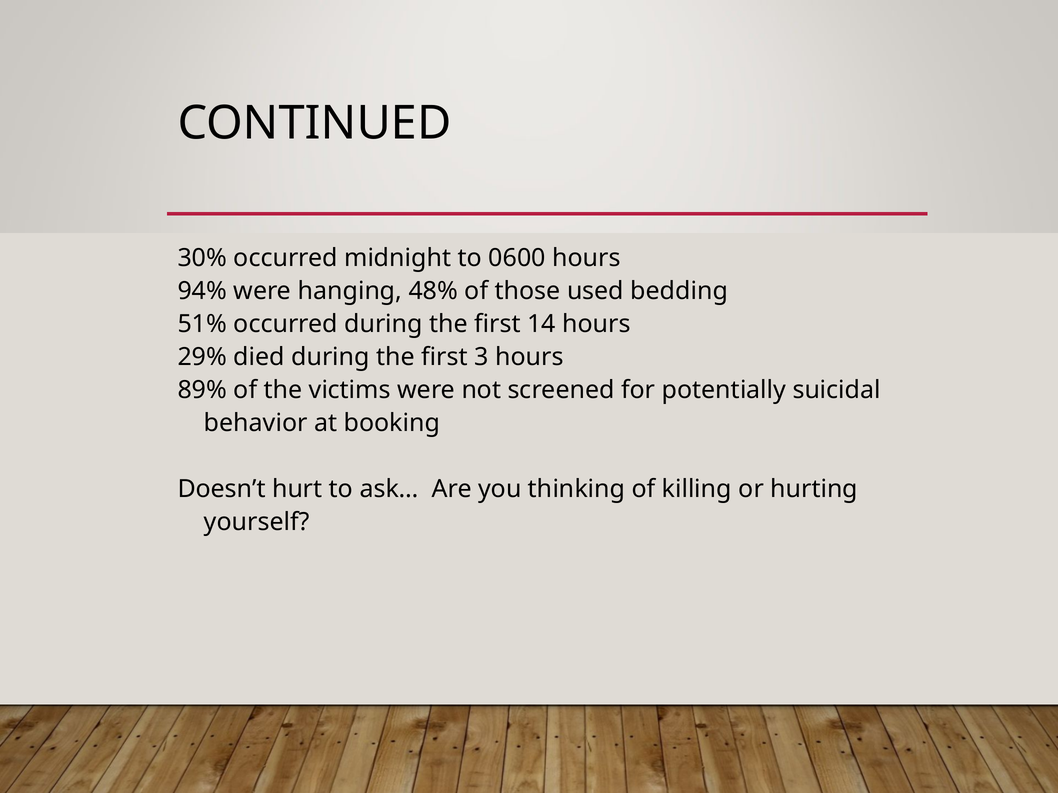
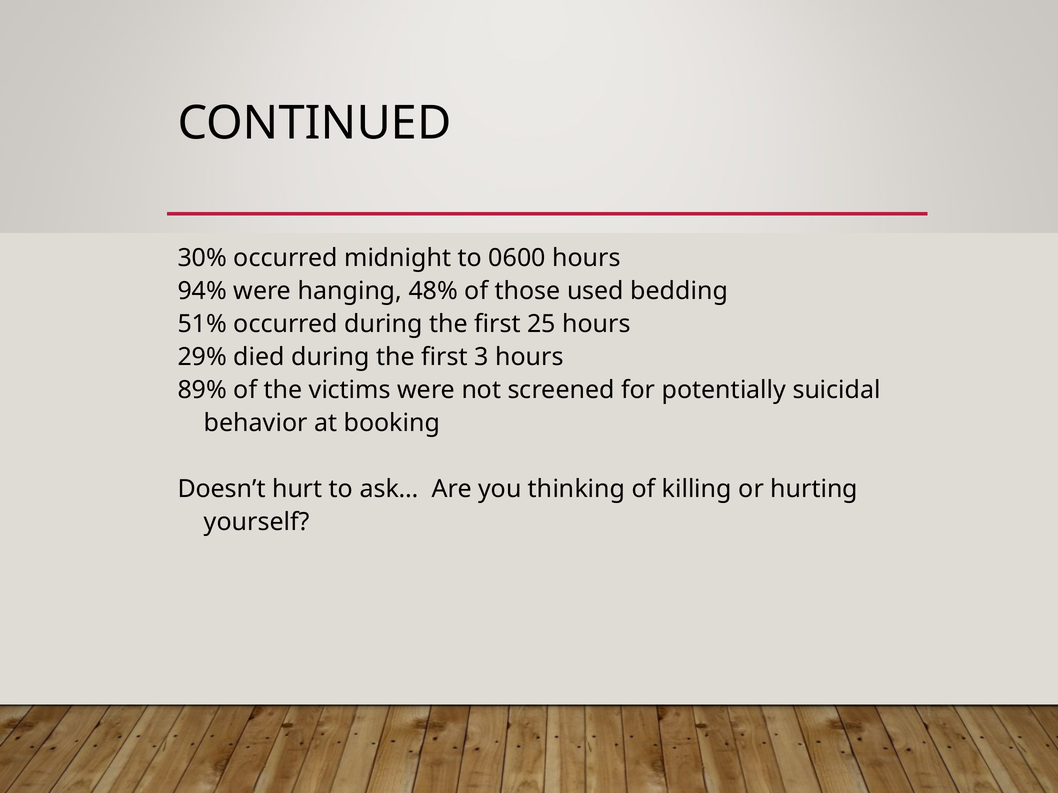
14: 14 -> 25 (541, 324)
